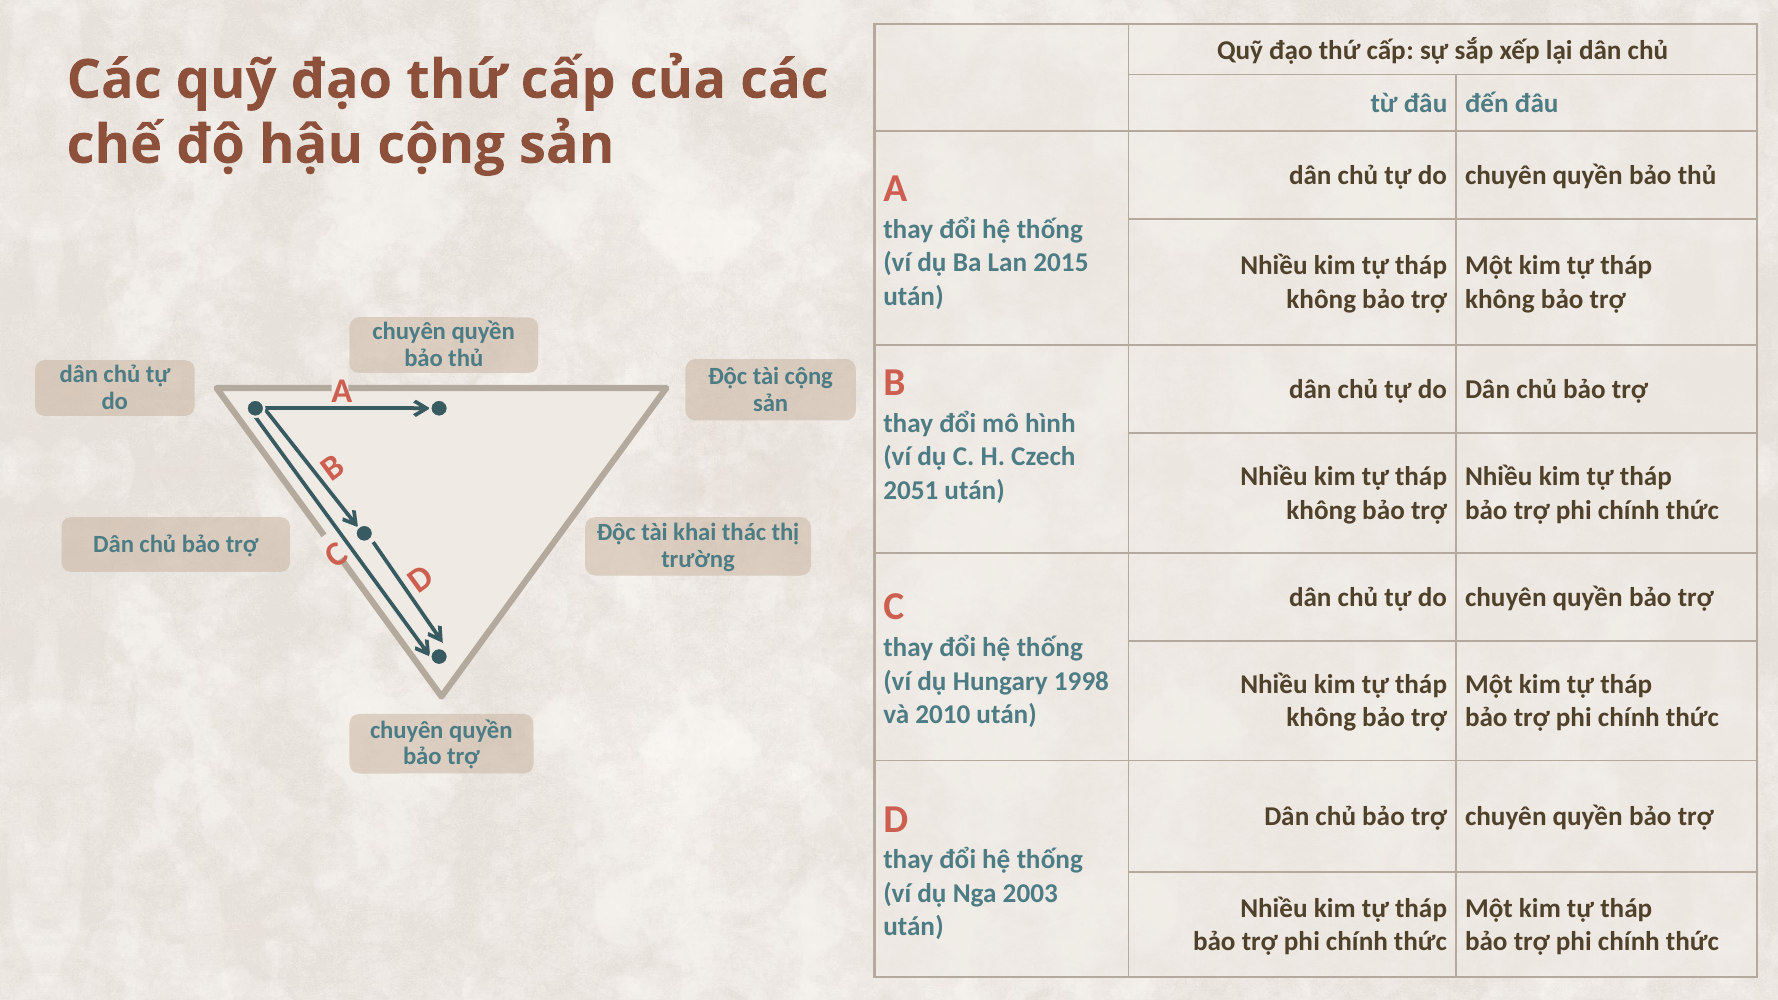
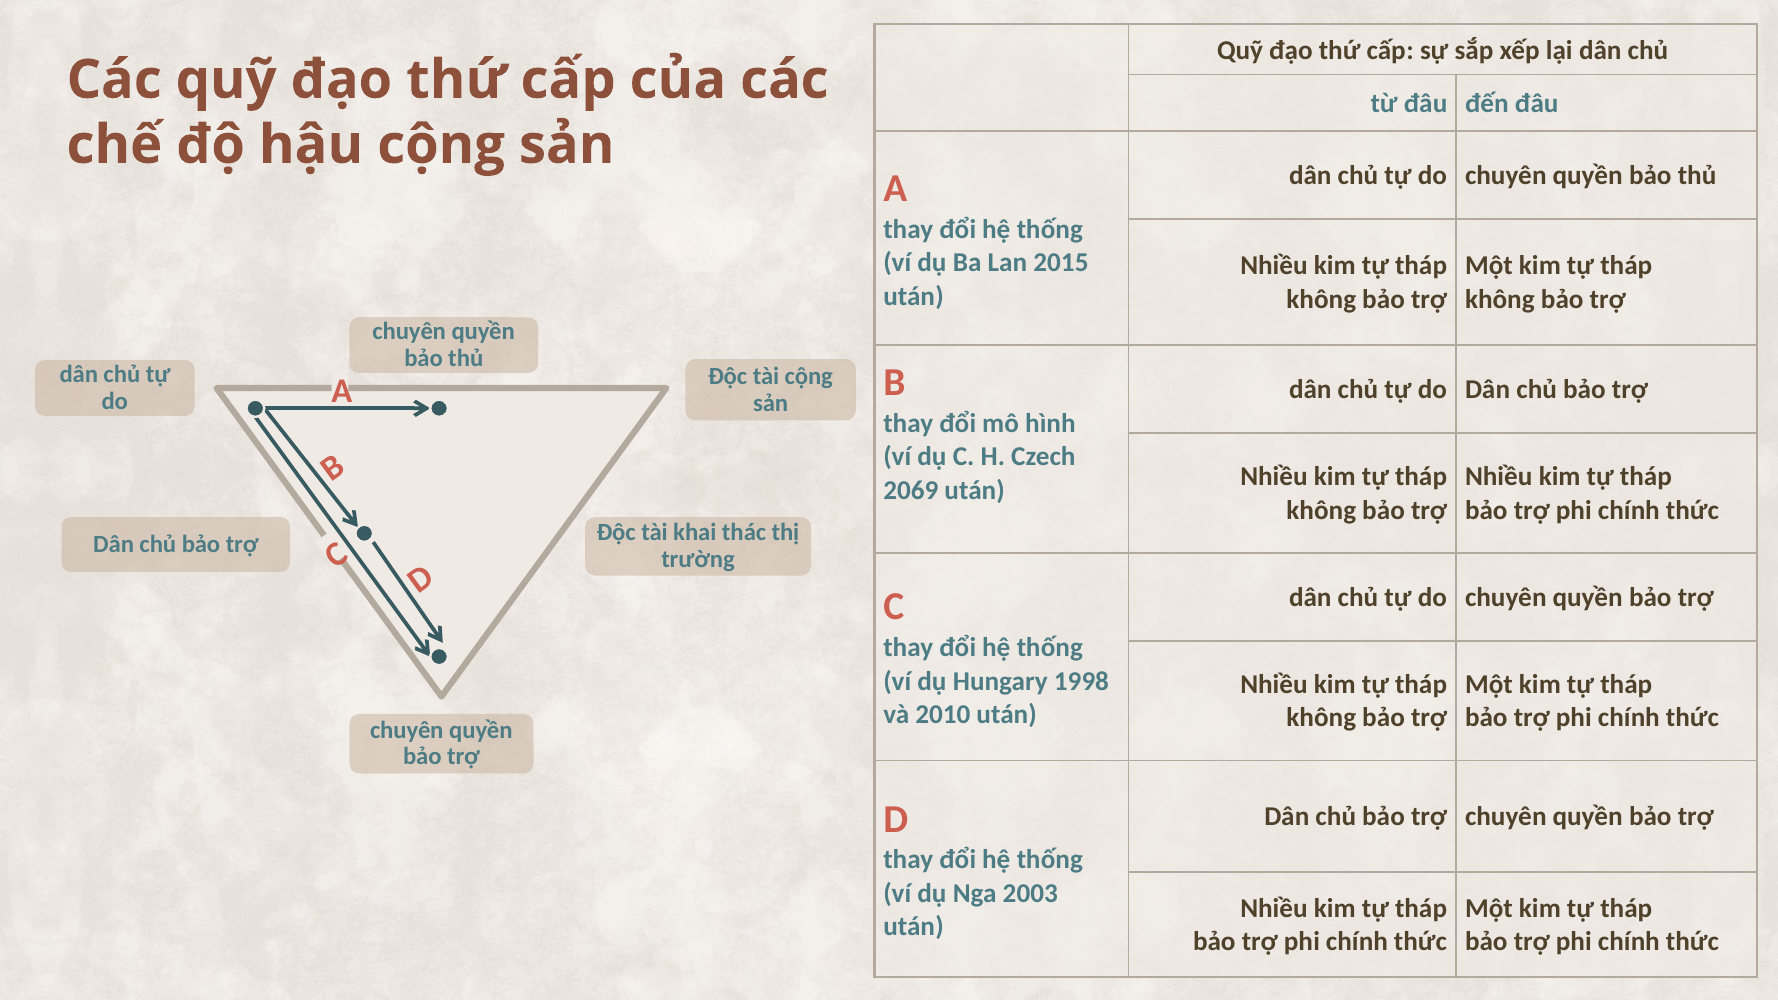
2051: 2051 -> 2069 (911, 490)
